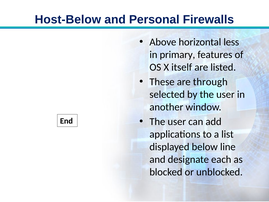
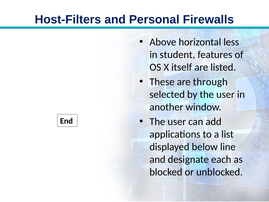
Host-Below: Host-Below -> Host-Filters (68, 19)
primary: primary -> student (177, 55)
